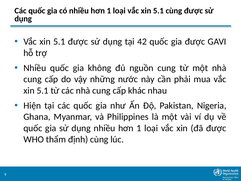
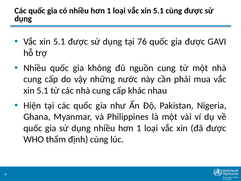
42: 42 -> 76 (142, 42)
